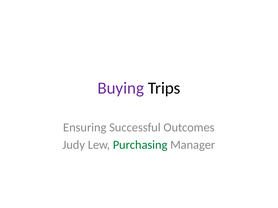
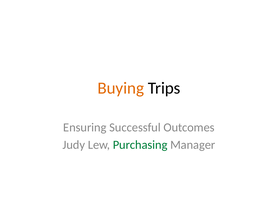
Buying colour: purple -> orange (121, 88)
